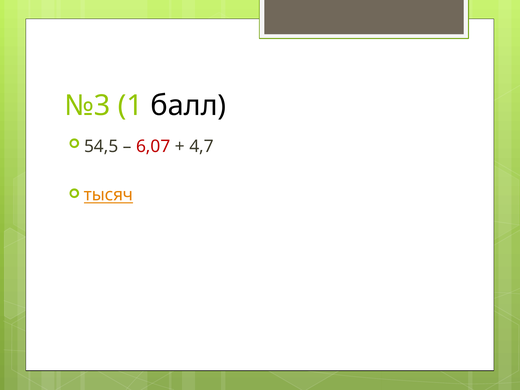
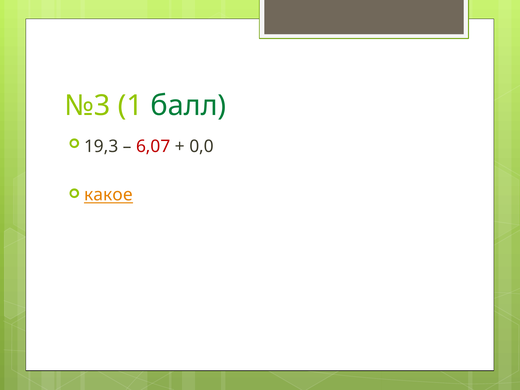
балл colour: black -> green (188, 106)
54,5: 54,5 -> 19,3 (101, 146)
4,7: 4,7 -> 0,0 (202, 146)
тысяч: тысяч -> какое (108, 195)
